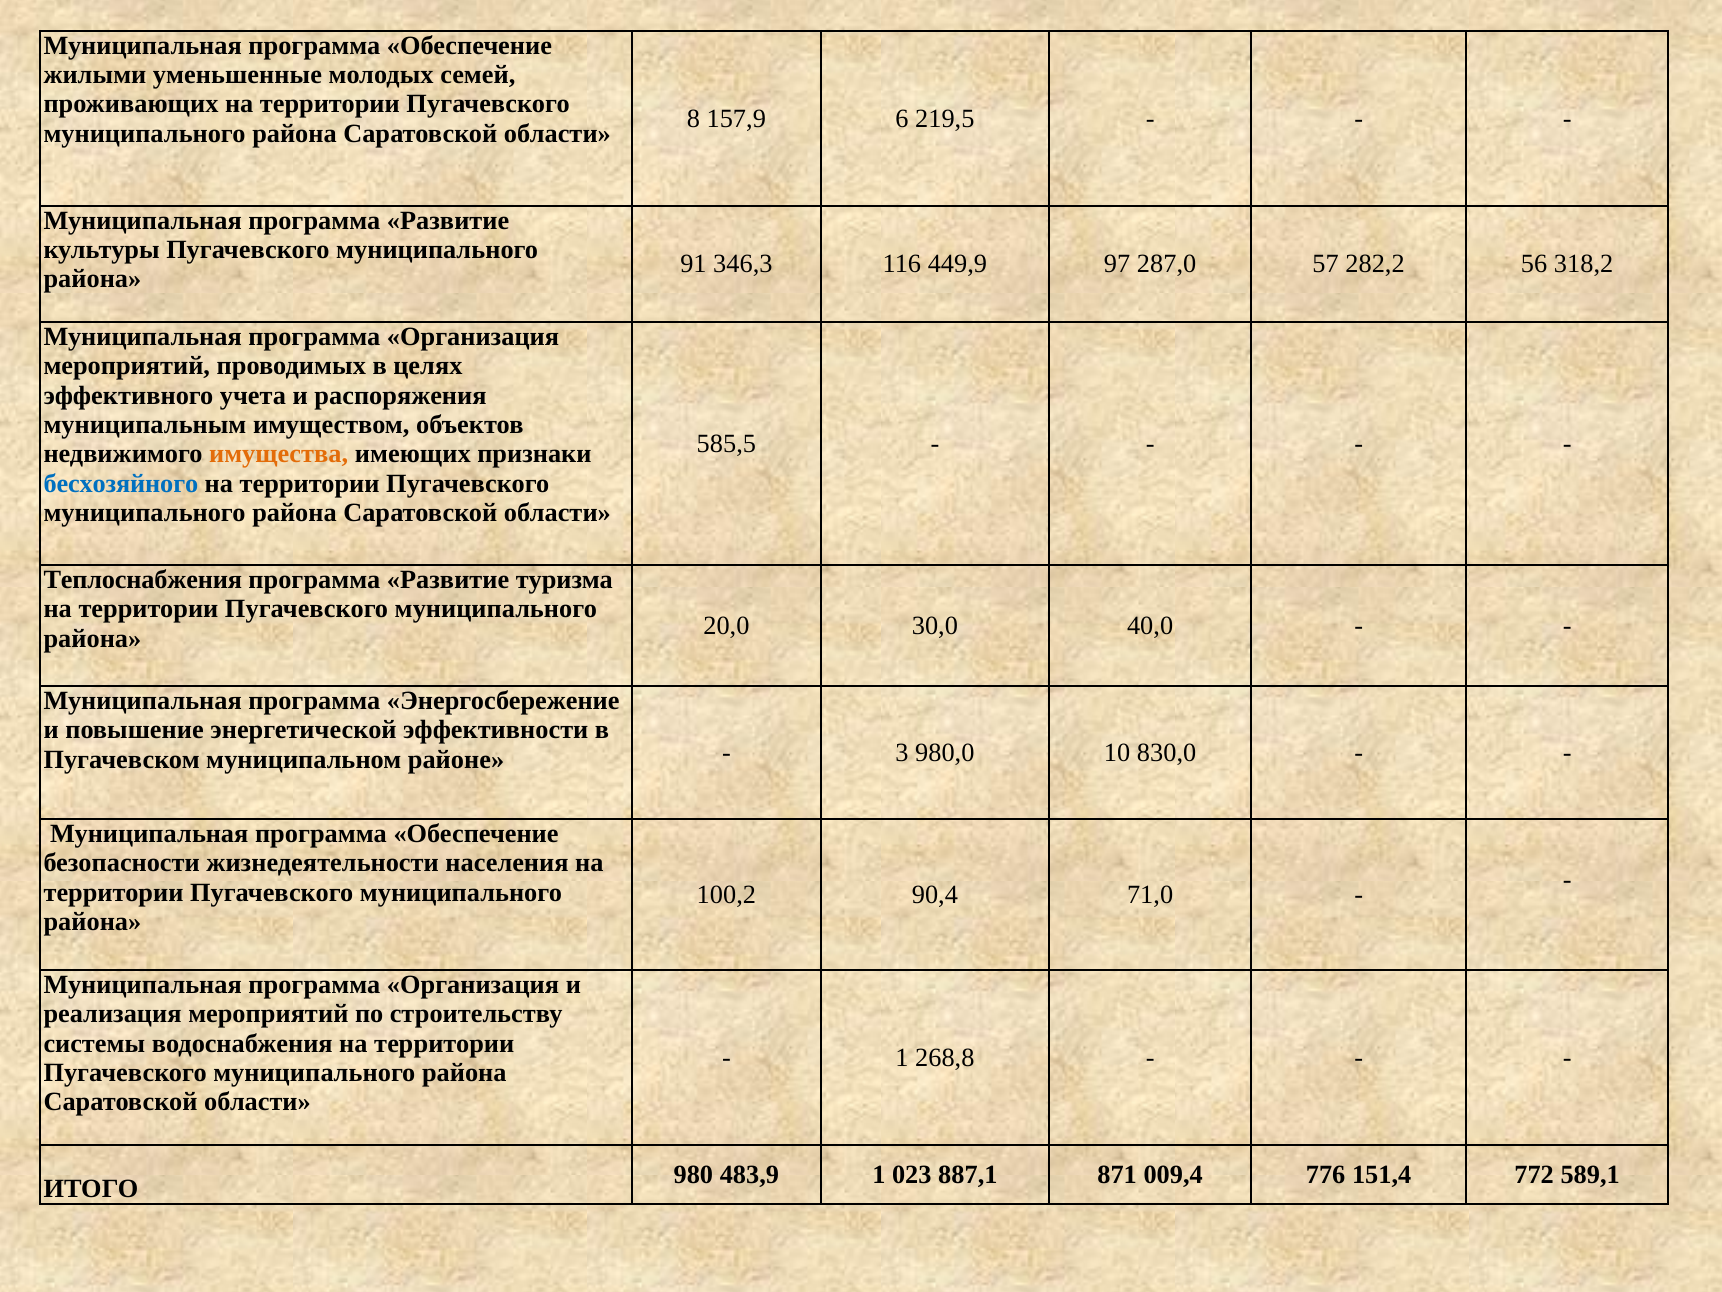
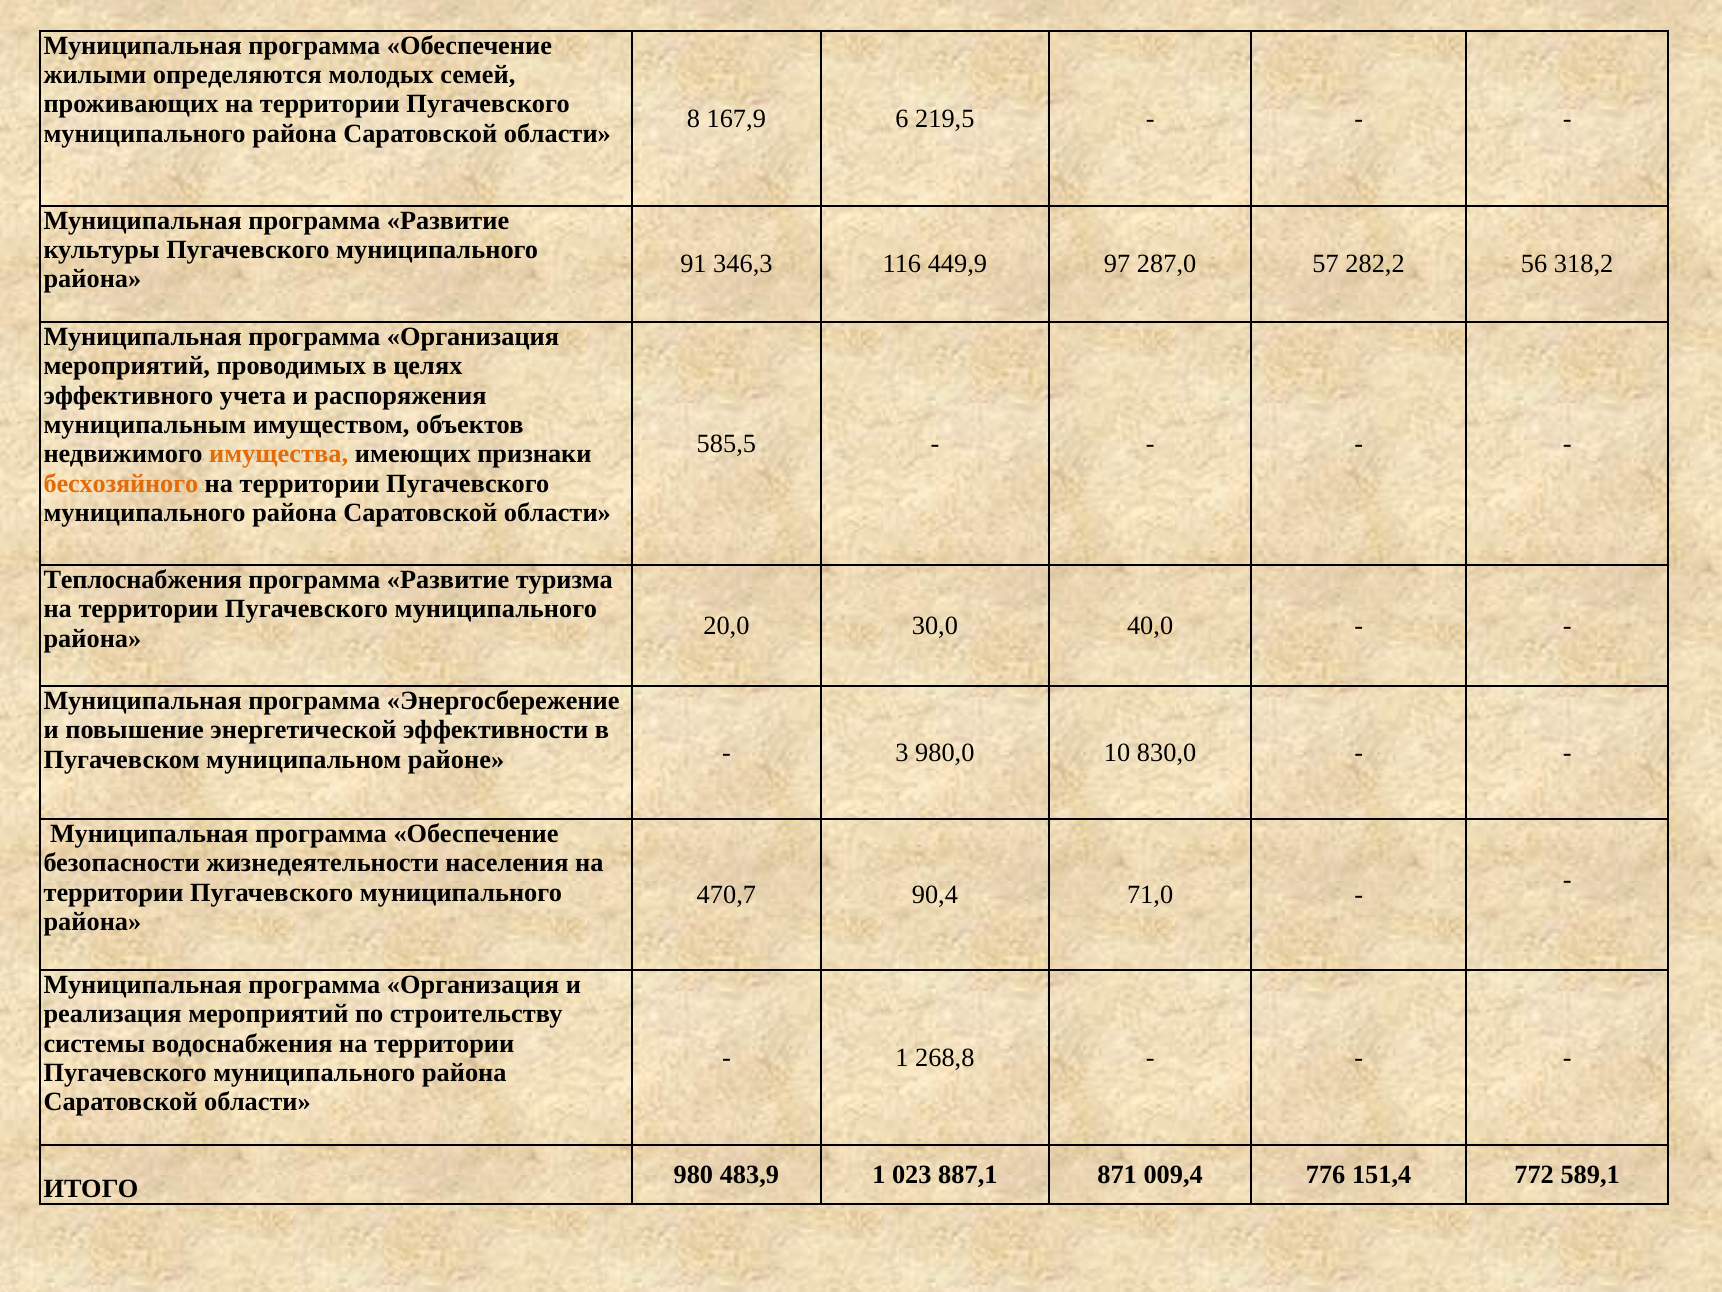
уменьшенные: уменьшенные -> определяются (237, 75)
157,9: 157,9 -> 167,9 (736, 118)
бесхозяйного colour: blue -> orange (121, 483)
100,2: 100,2 -> 470,7 (726, 894)
